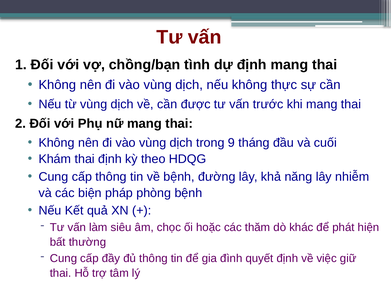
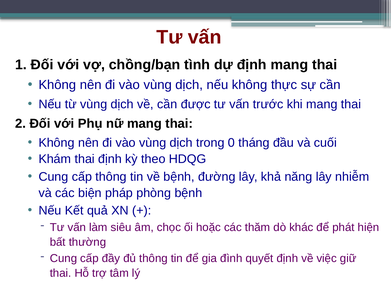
9: 9 -> 0 (231, 143)
